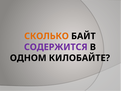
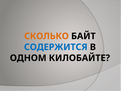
СОДЕРЖИТСЯ colour: purple -> blue (56, 47)
